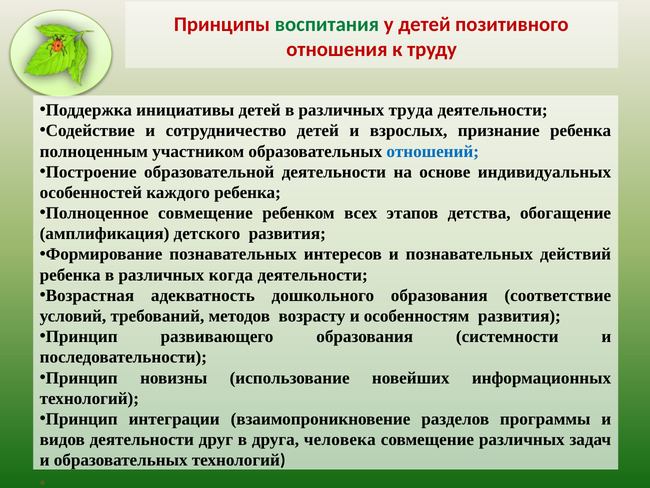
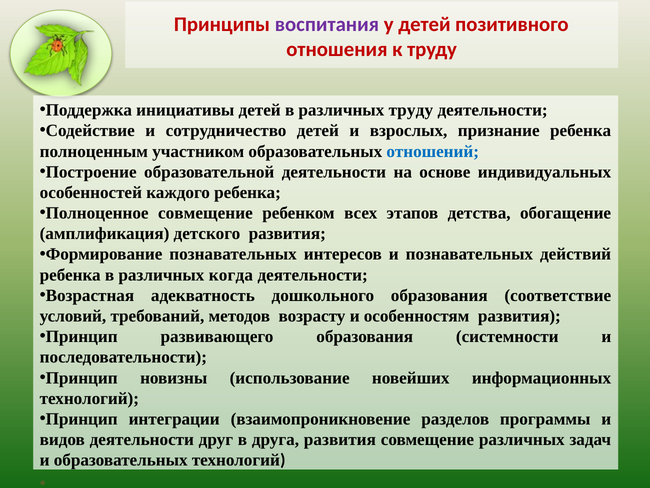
воспитания colour: green -> purple (327, 24)
различных труда: труда -> труду (411, 110)
друга человека: человека -> развития (340, 439)
